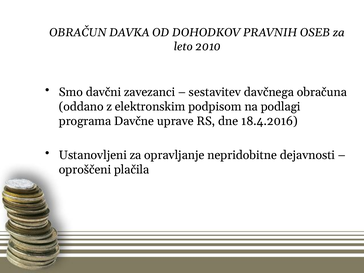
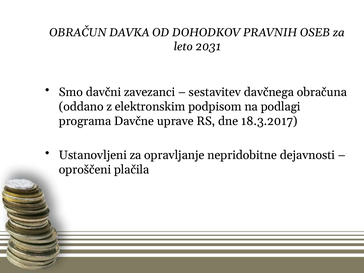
2010: 2010 -> 2031 (208, 47)
18.4.2016: 18.4.2016 -> 18.3.2017 (269, 121)
